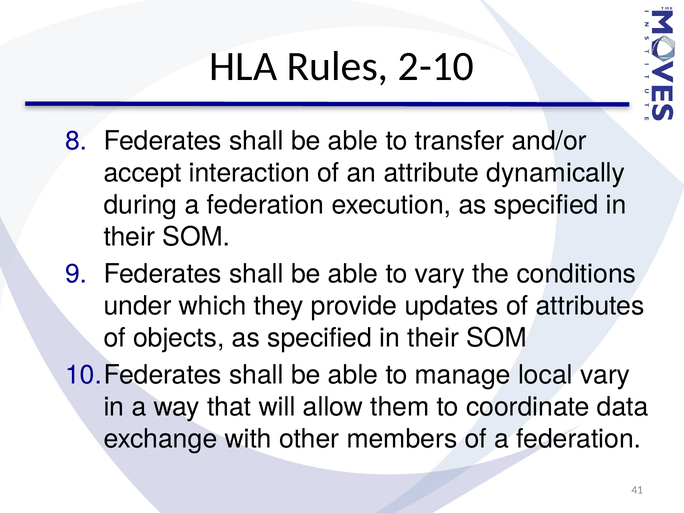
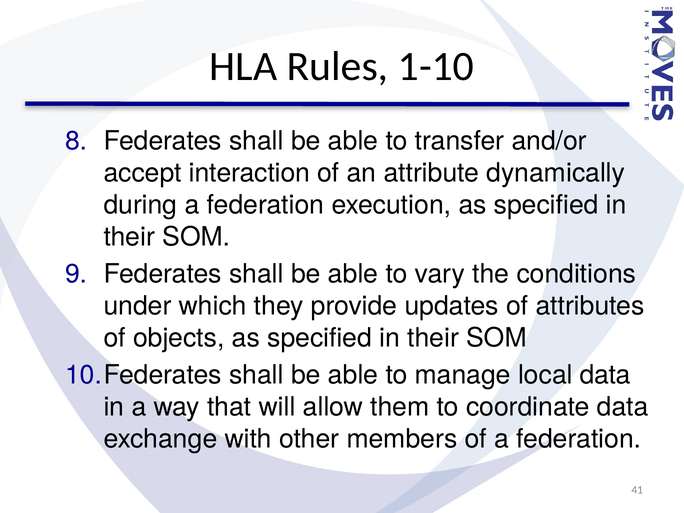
2-10: 2-10 -> 1-10 (436, 66)
local vary: vary -> data (605, 375)
